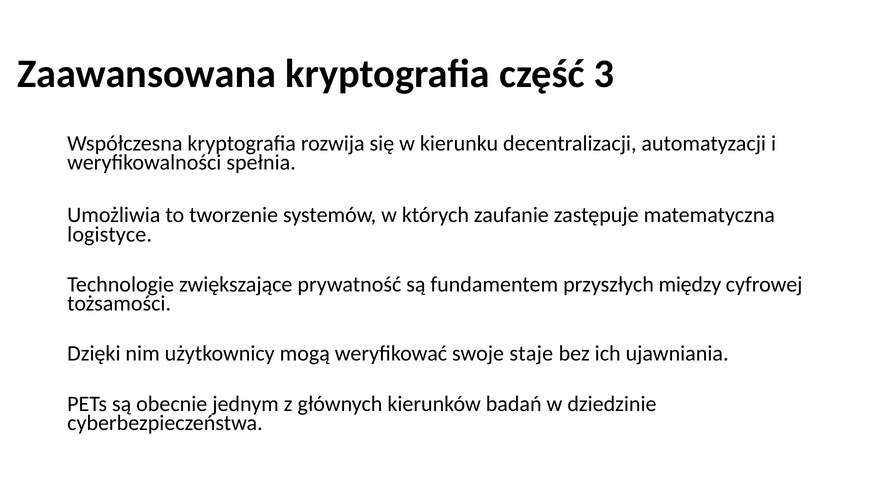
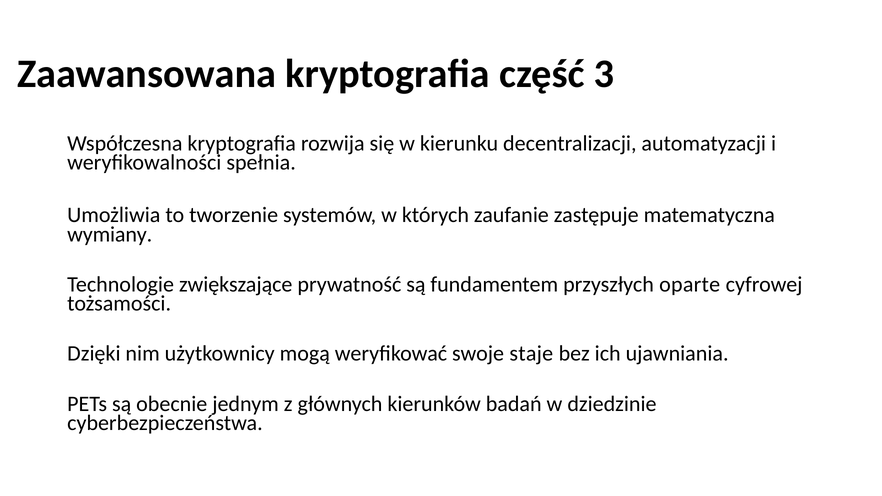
logistyce: logistyce -> wymiany (110, 234)
między: między -> oparte (690, 285)
